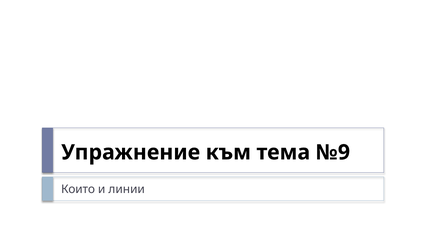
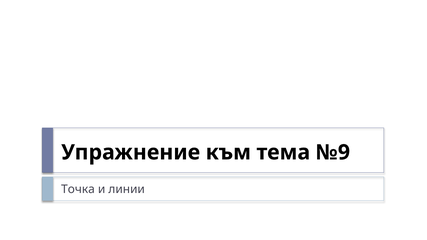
Които: Които -> Точка (78, 190)
